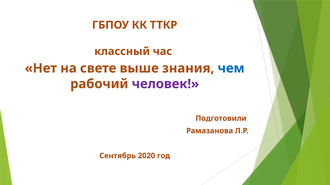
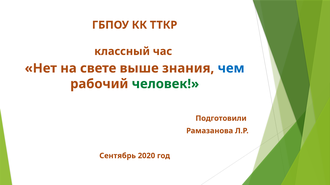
человек colour: purple -> green (165, 84)
